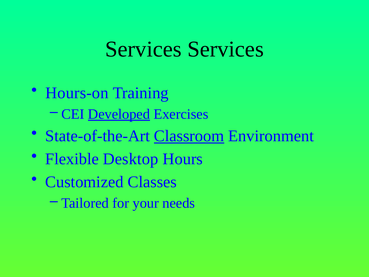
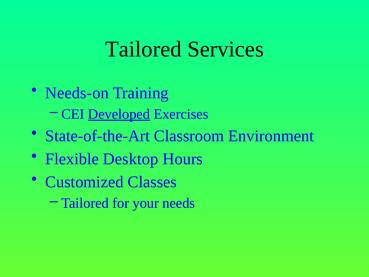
Services: Services -> Tailored (143, 49)
Hours-on: Hours-on -> Needs-on (77, 93)
Classroom underline: present -> none (189, 136)
